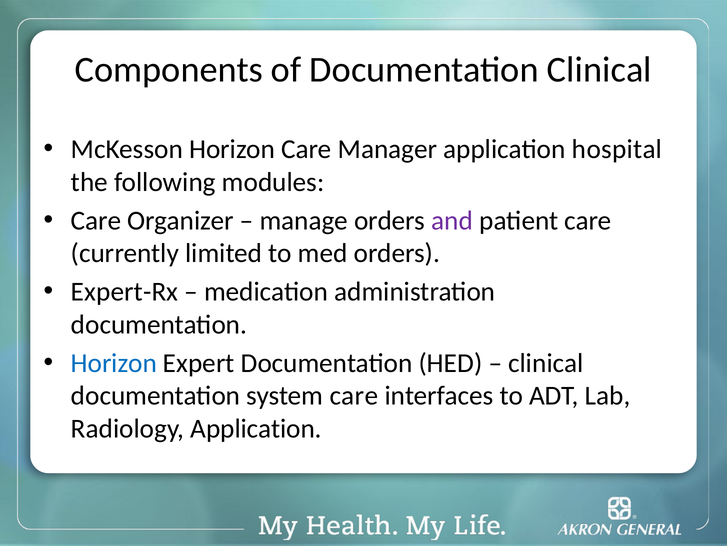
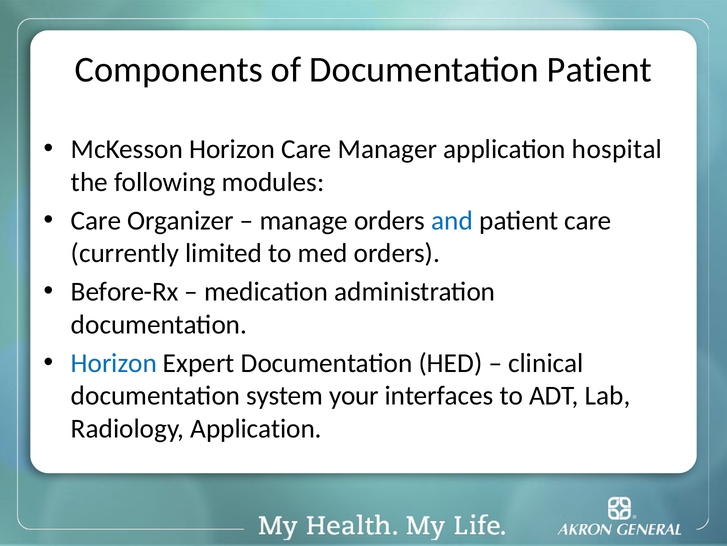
Documentation Clinical: Clinical -> Patient (599, 70)
and colour: purple -> blue (452, 220)
Expert-Rx: Expert-Rx -> Before-Rx (125, 291)
system care: care -> your (354, 395)
